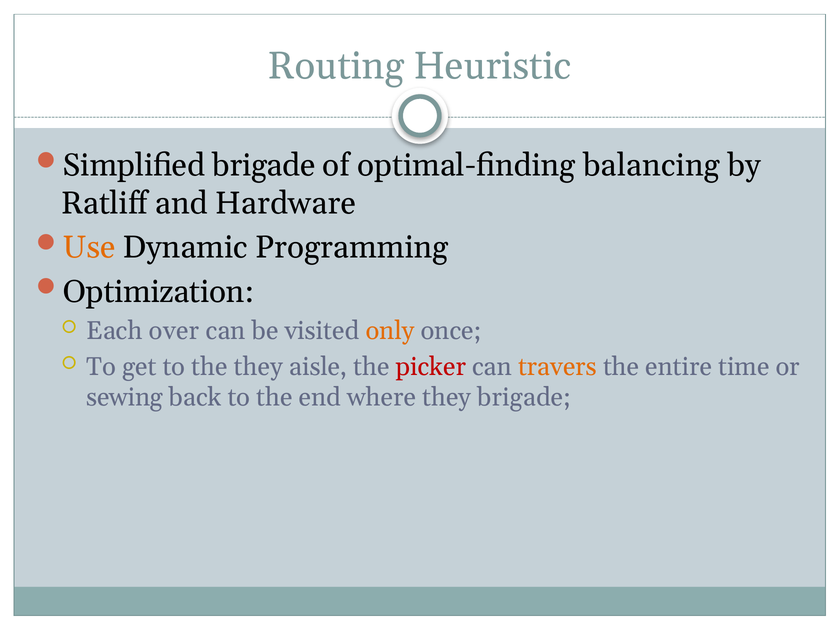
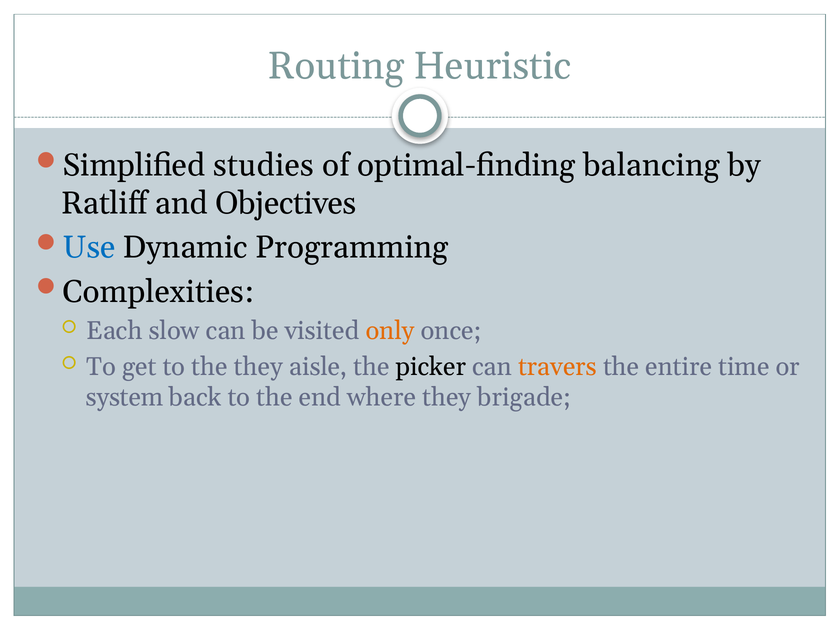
Simplified brigade: brigade -> studies (264, 166)
Hardware: Hardware -> Objectives (286, 203)
Use colour: orange -> blue (89, 248)
Optimization: Optimization -> Complexities (158, 292)
over: over -> slow (174, 331)
picker colour: red -> black (431, 367)
sewing: sewing -> system (125, 397)
